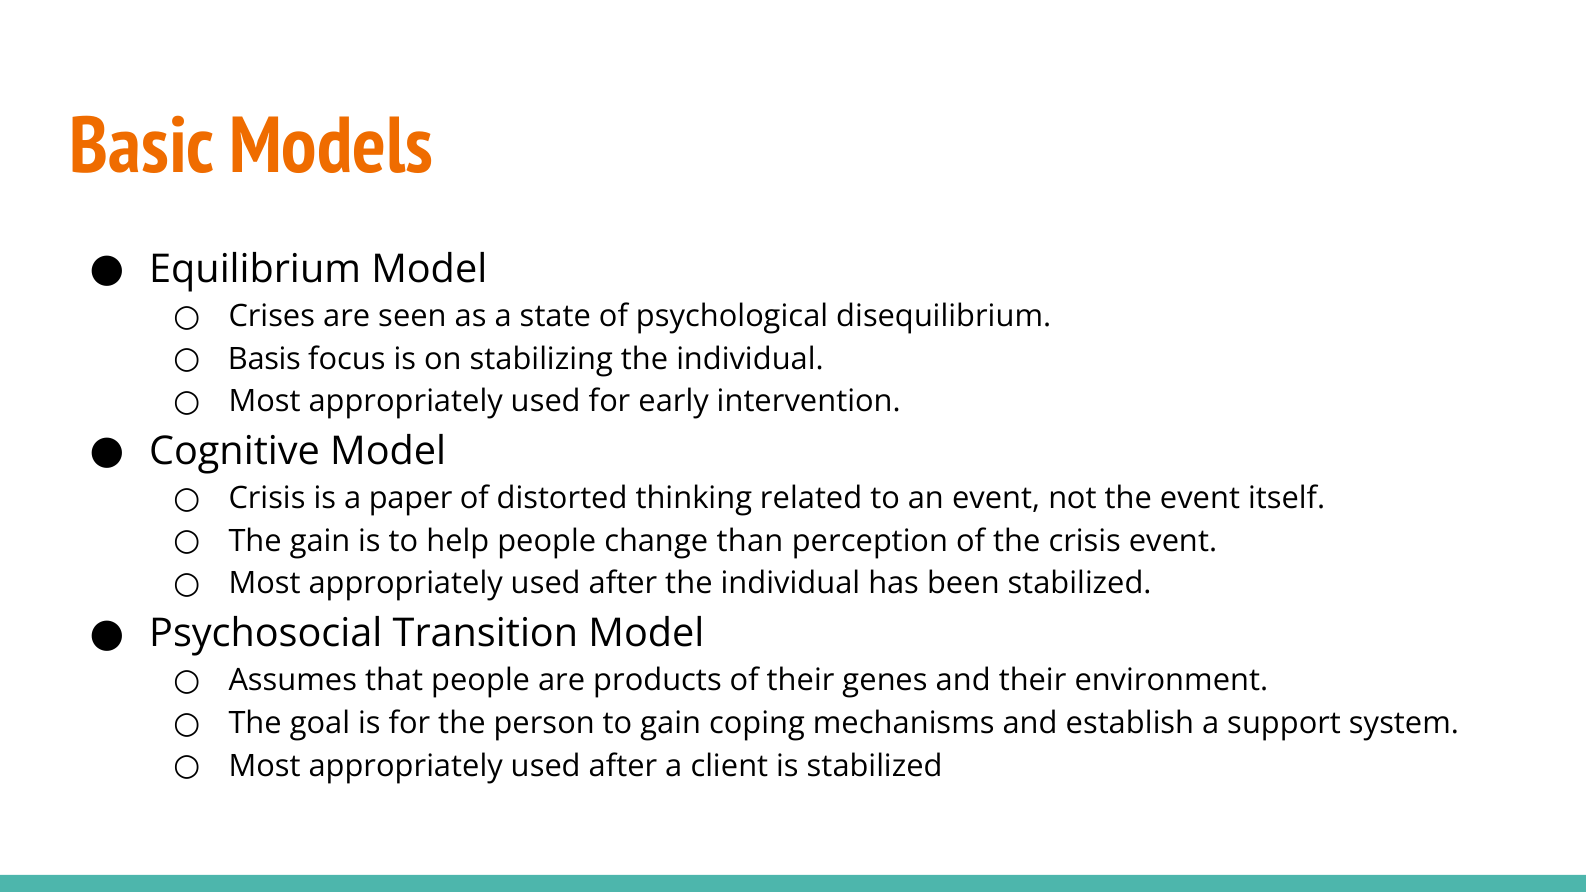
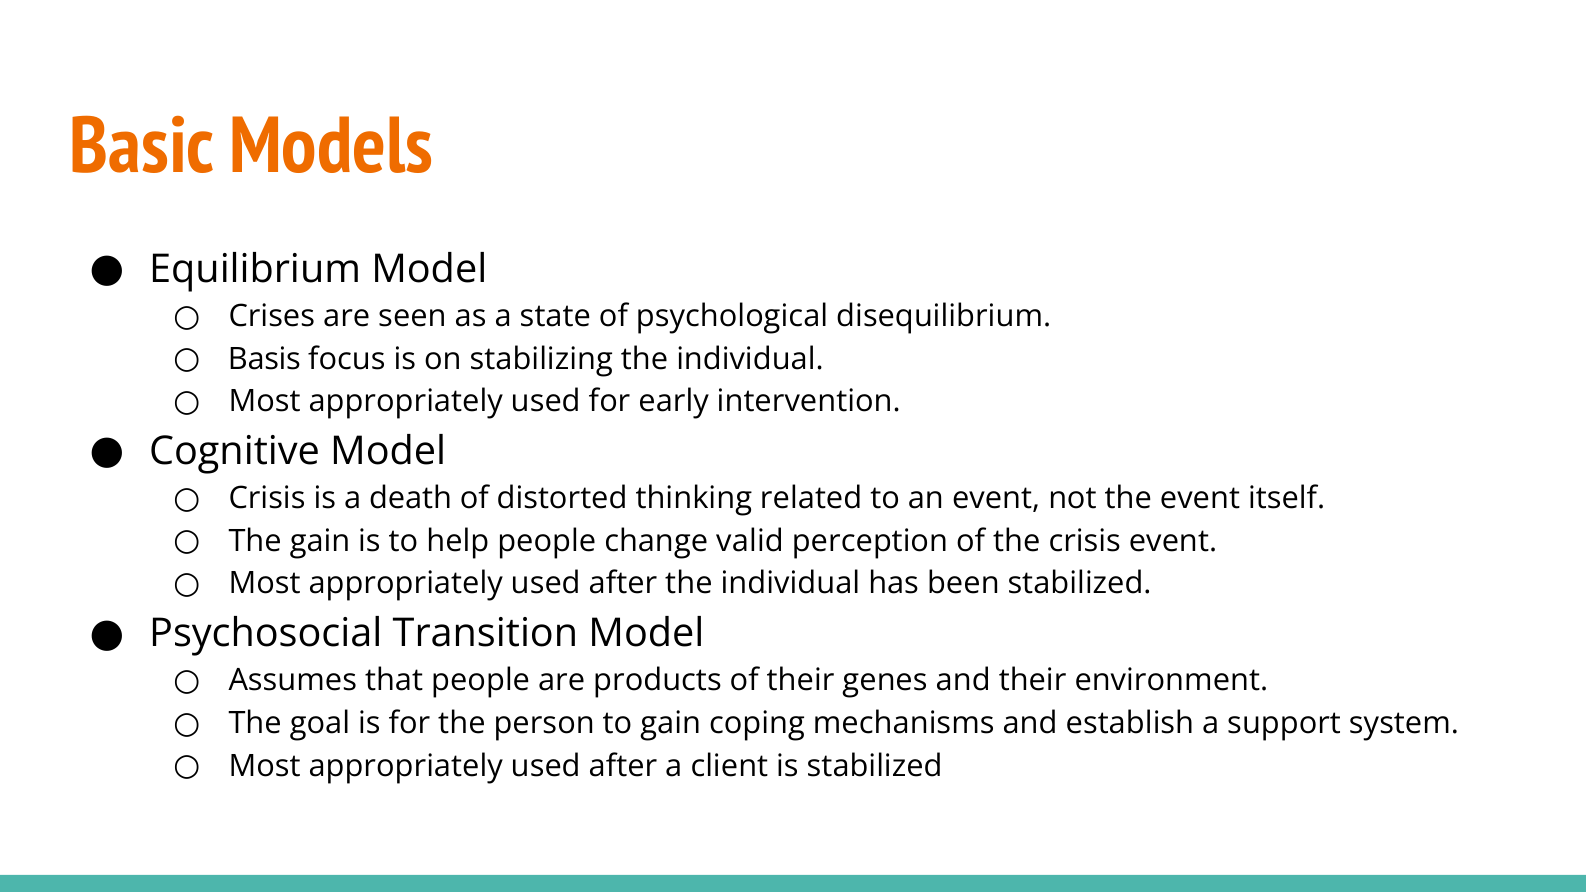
paper: paper -> death (411, 499)
than: than -> valid (750, 541)
